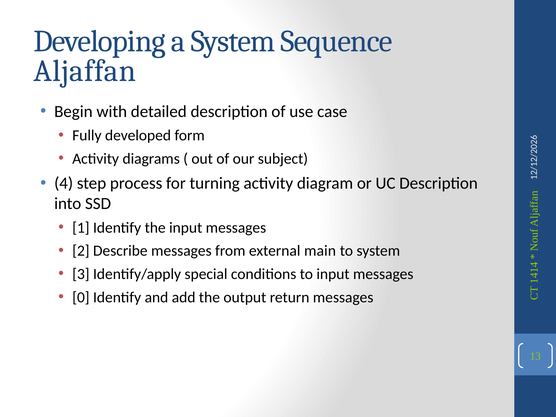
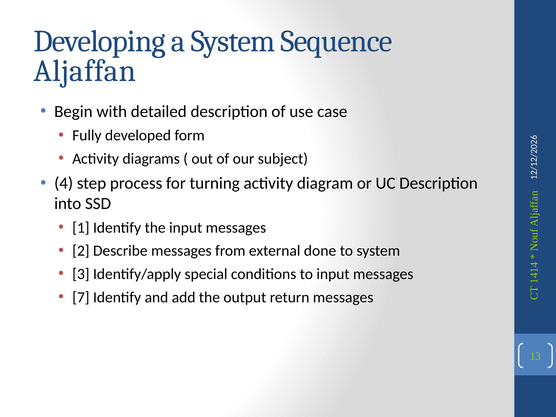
main: main -> done (320, 251)
0: 0 -> 7 (81, 297)
